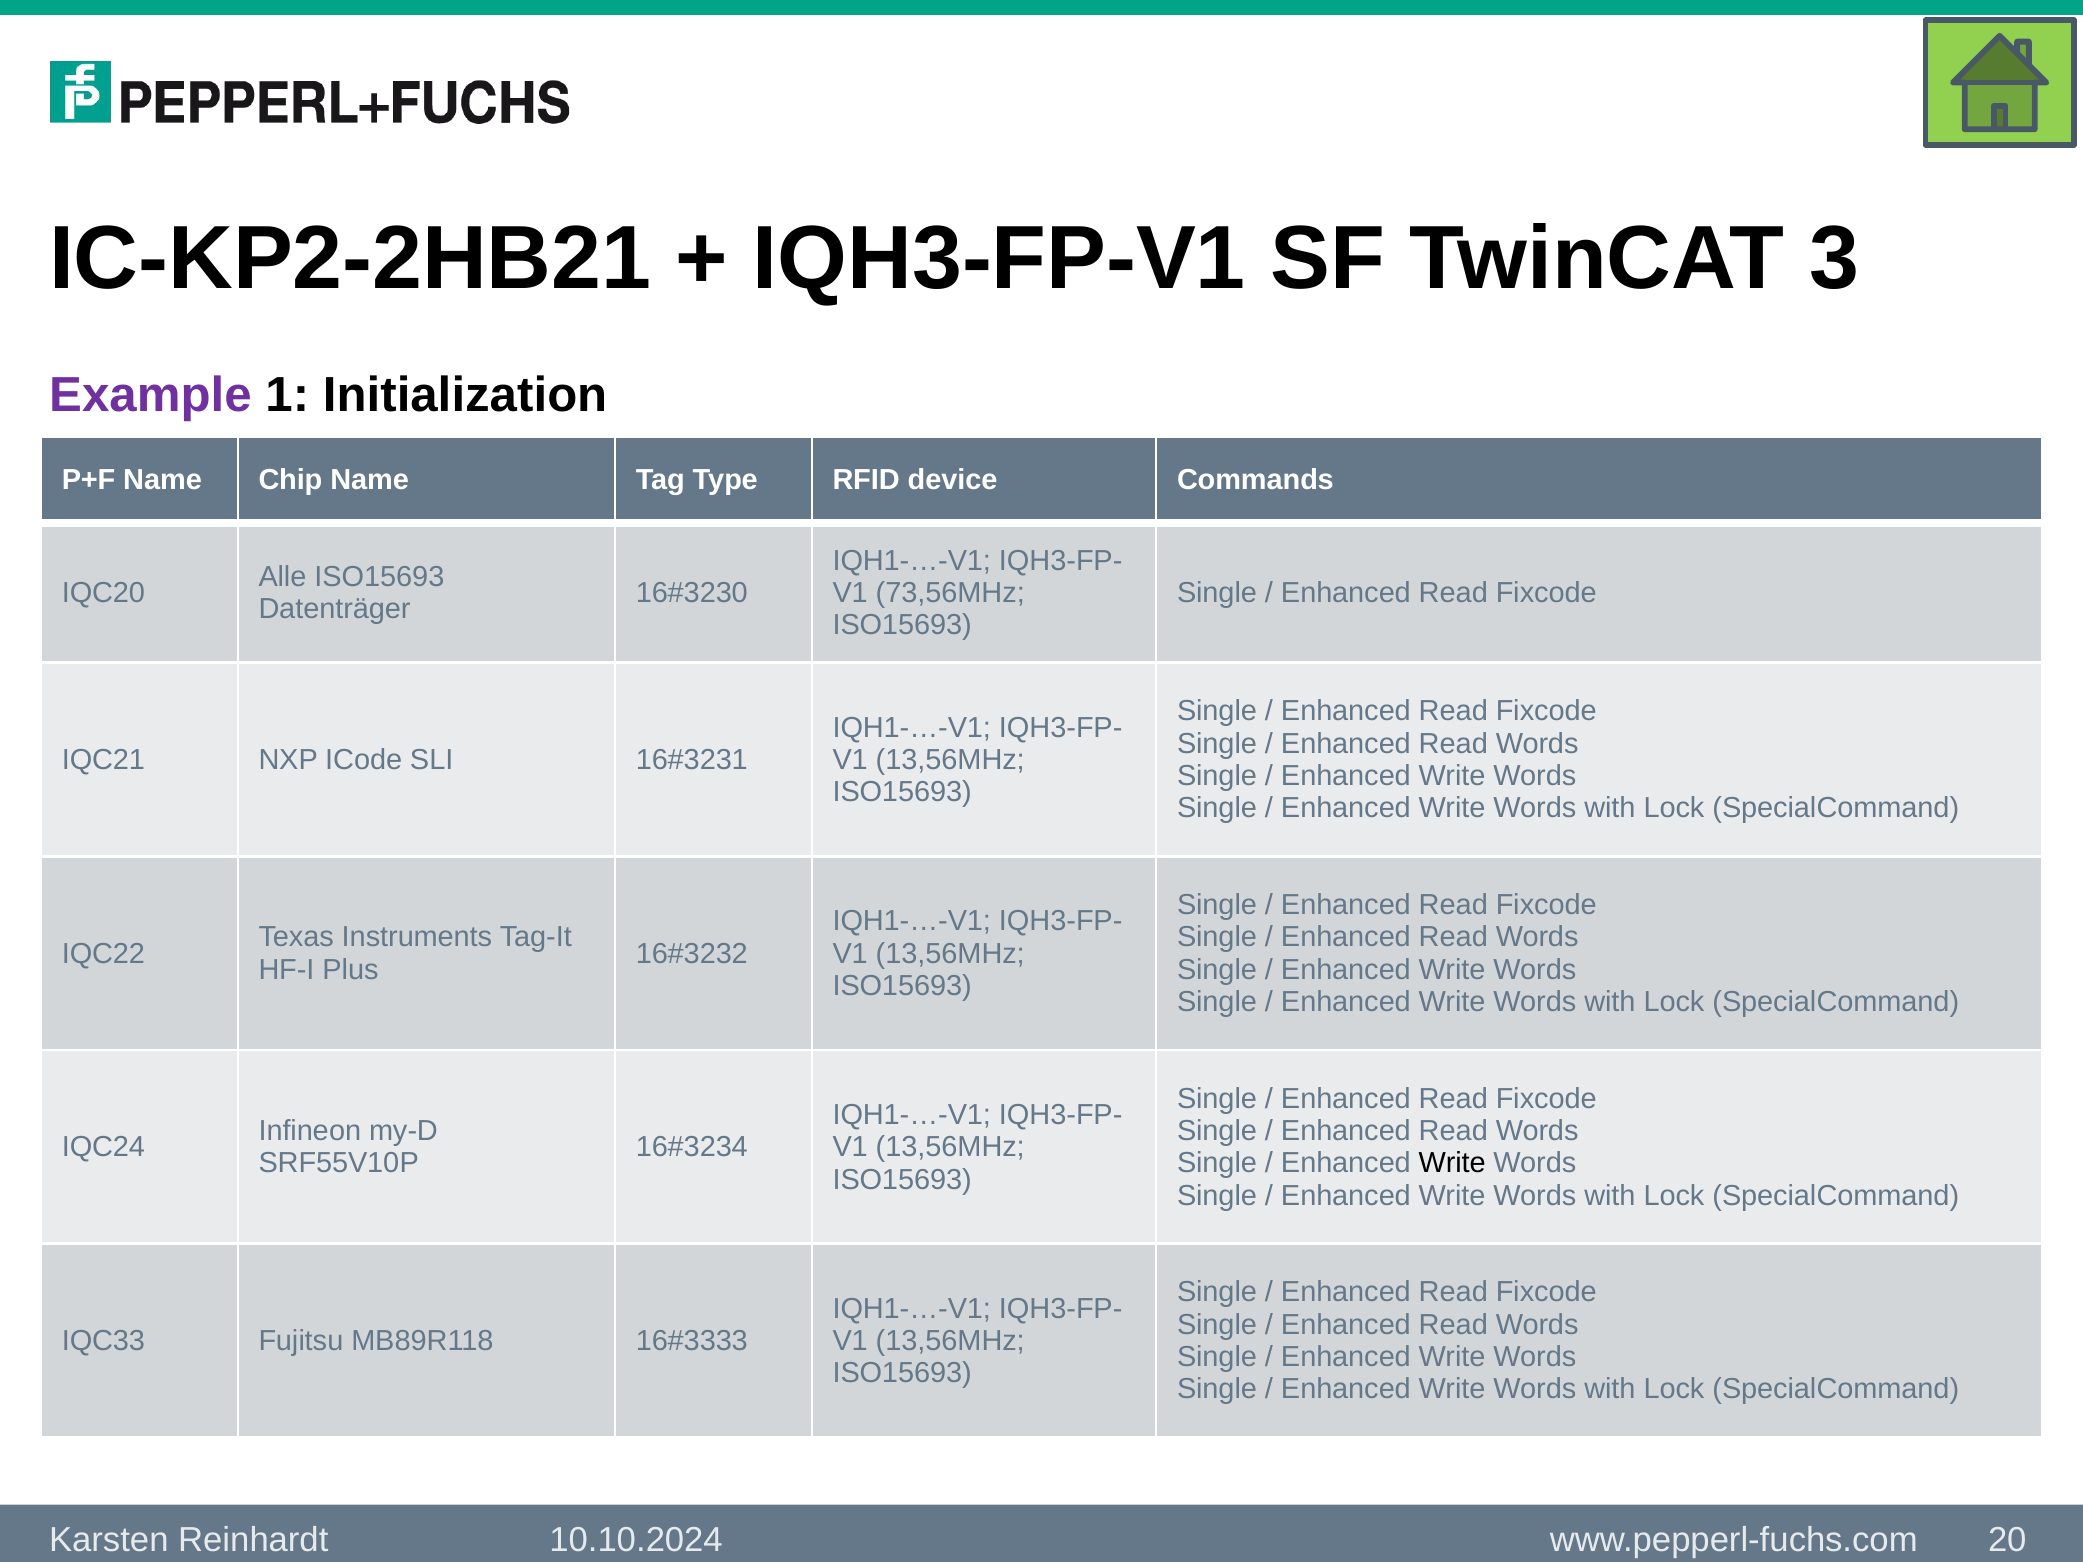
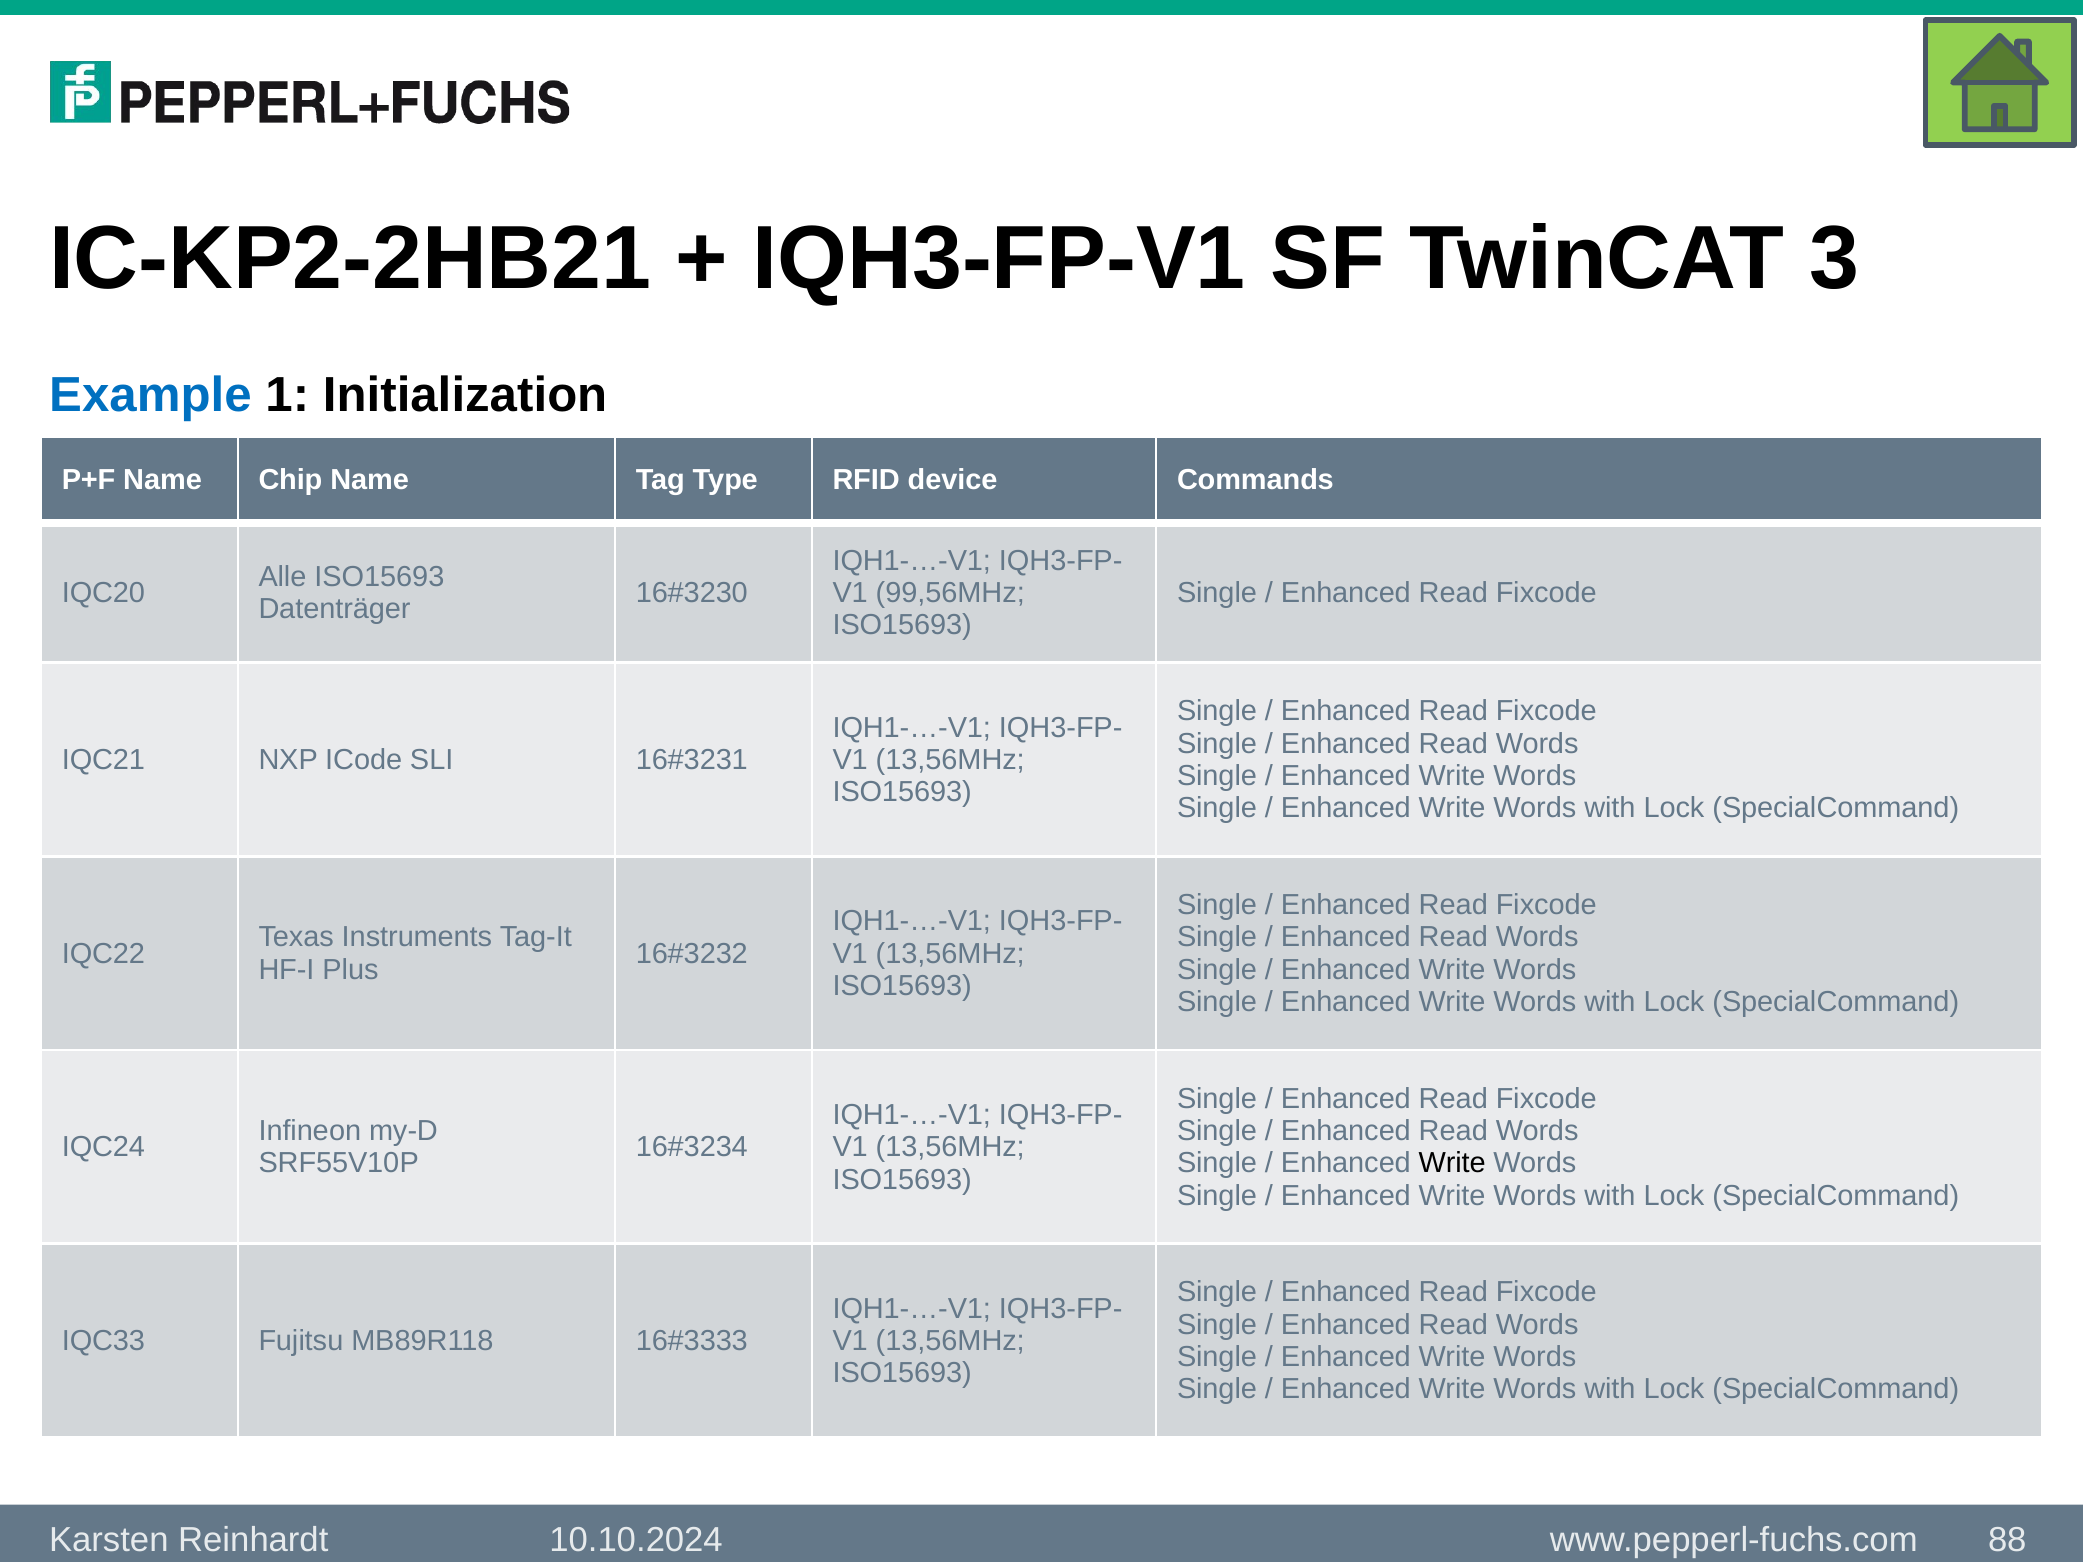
Example colour: purple -> blue (150, 395)
73,56MHz: 73,56MHz -> 99,56MHz (950, 593)
20: 20 -> 88 (2007, 1540)
